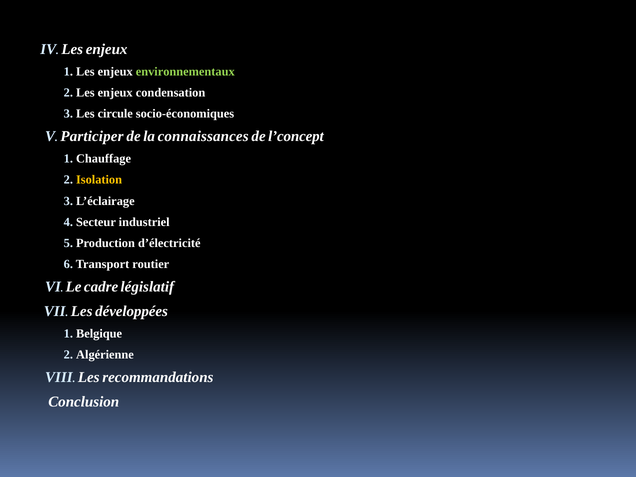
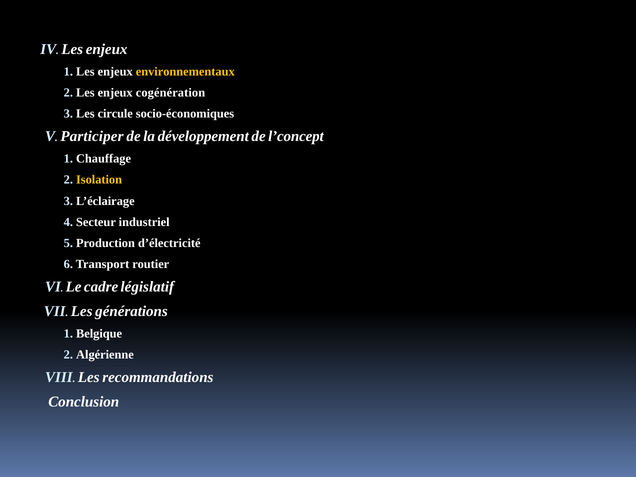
environnementaux colour: light green -> yellow (185, 72)
condensation: condensation -> cogénération (170, 93)
connaissances: connaissances -> développement (203, 136)
développées: développées -> générations (132, 311)
